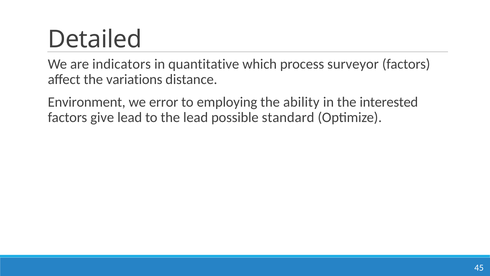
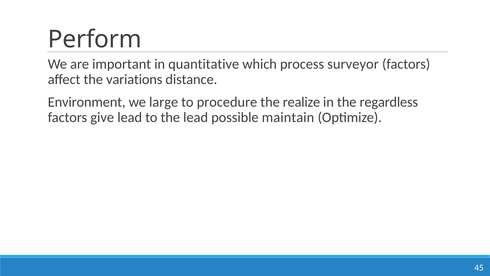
Detailed: Detailed -> Perform (95, 39)
indicators: indicators -> important (122, 64)
error: error -> large (164, 102)
employing: employing -> procedure (227, 102)
ability: ability -> realize (301, 102)
interested: interested -> regardless (389, 102)
standard: standard -> maintain (288, 117)
